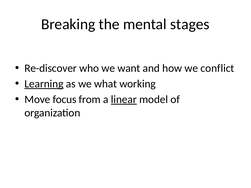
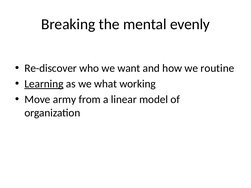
stages: stages -> evenly (190, 24)
conflict: conflict -> routine (217, 68)
focus: focus -> army (64, 100)
linear underline: present -> none (124, 100)
